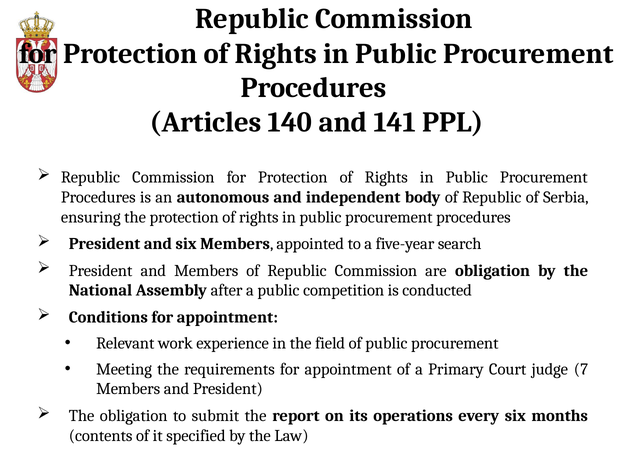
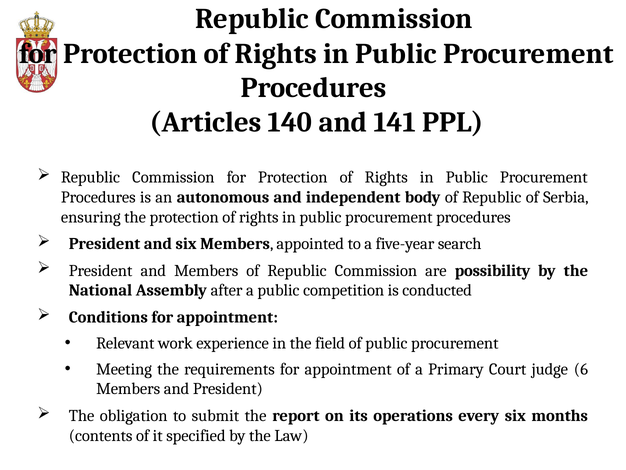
are obligation: obligation -> possibility (493, 270)
7: 7 -> 6 (581, 369)
